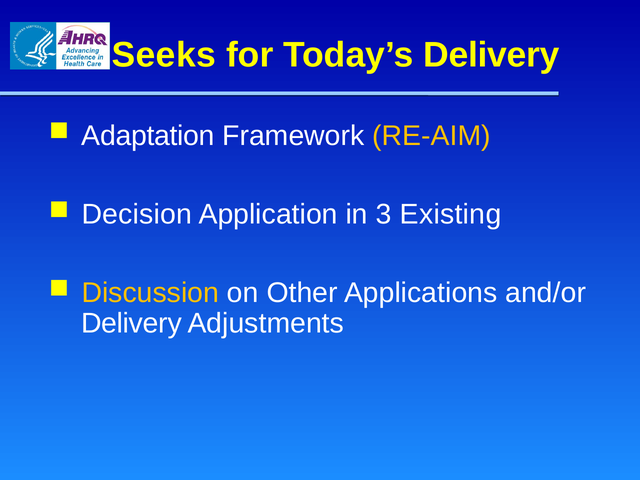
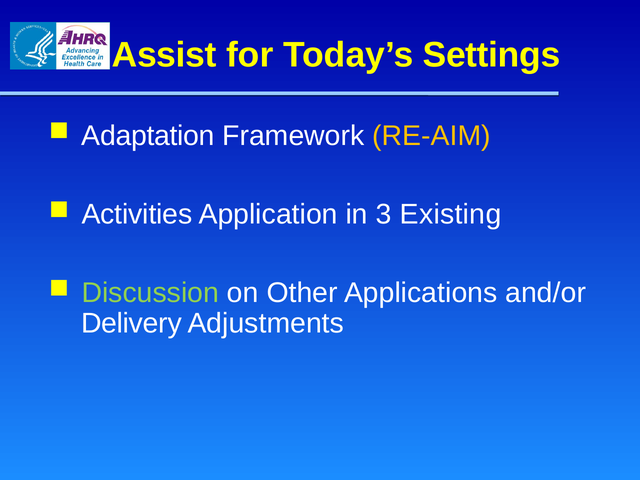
Seeks: Seeks -> Assist (164, 55)
Today’s Delivery: Delivery -> Settings (492, 55)
Decision: Decision -> Activities (137, 214)
Discussion colour: yellow -> light green (150, 293)
